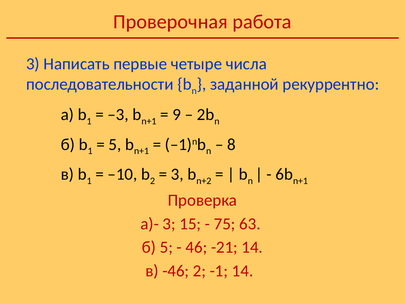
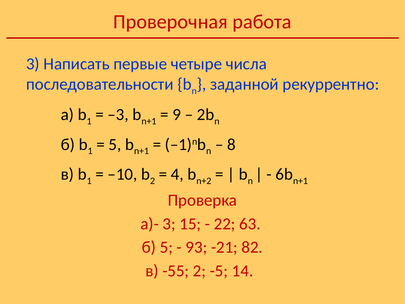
3: 3 -> 4 (177, 174)
75: 75 -> 22 (225, 224)
46: 46 -> 93 (196, 247)
-21 14: 14 -> 82 (252, 247)
-46: -46 -> -55 (176, 271)
-1: -1 -> -5 (219, 271)
